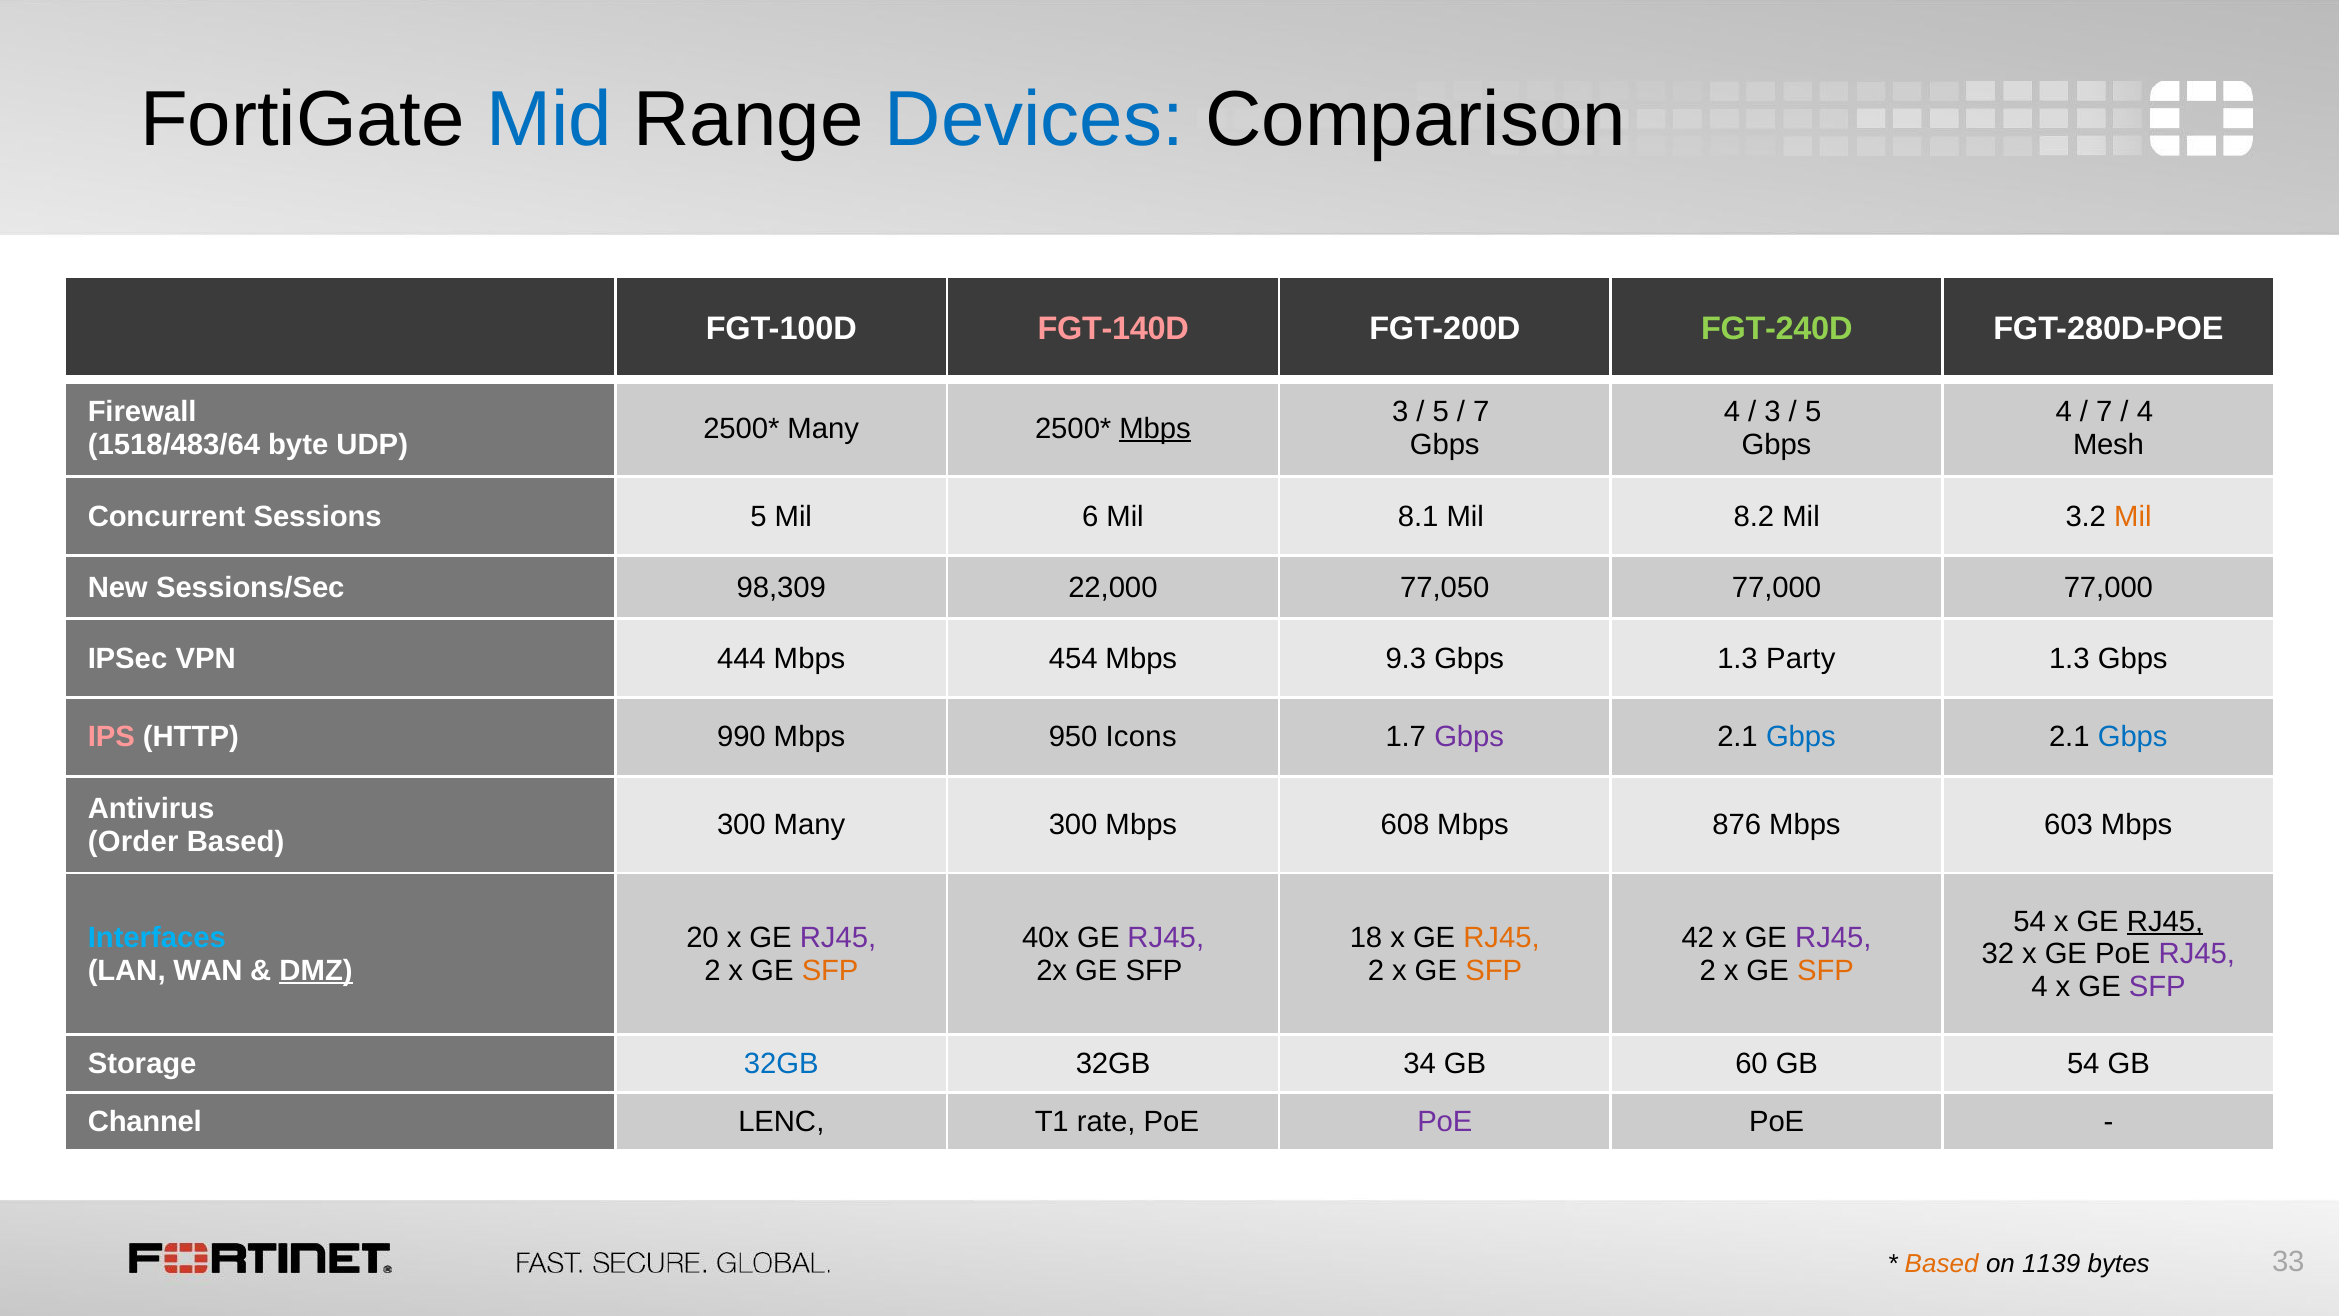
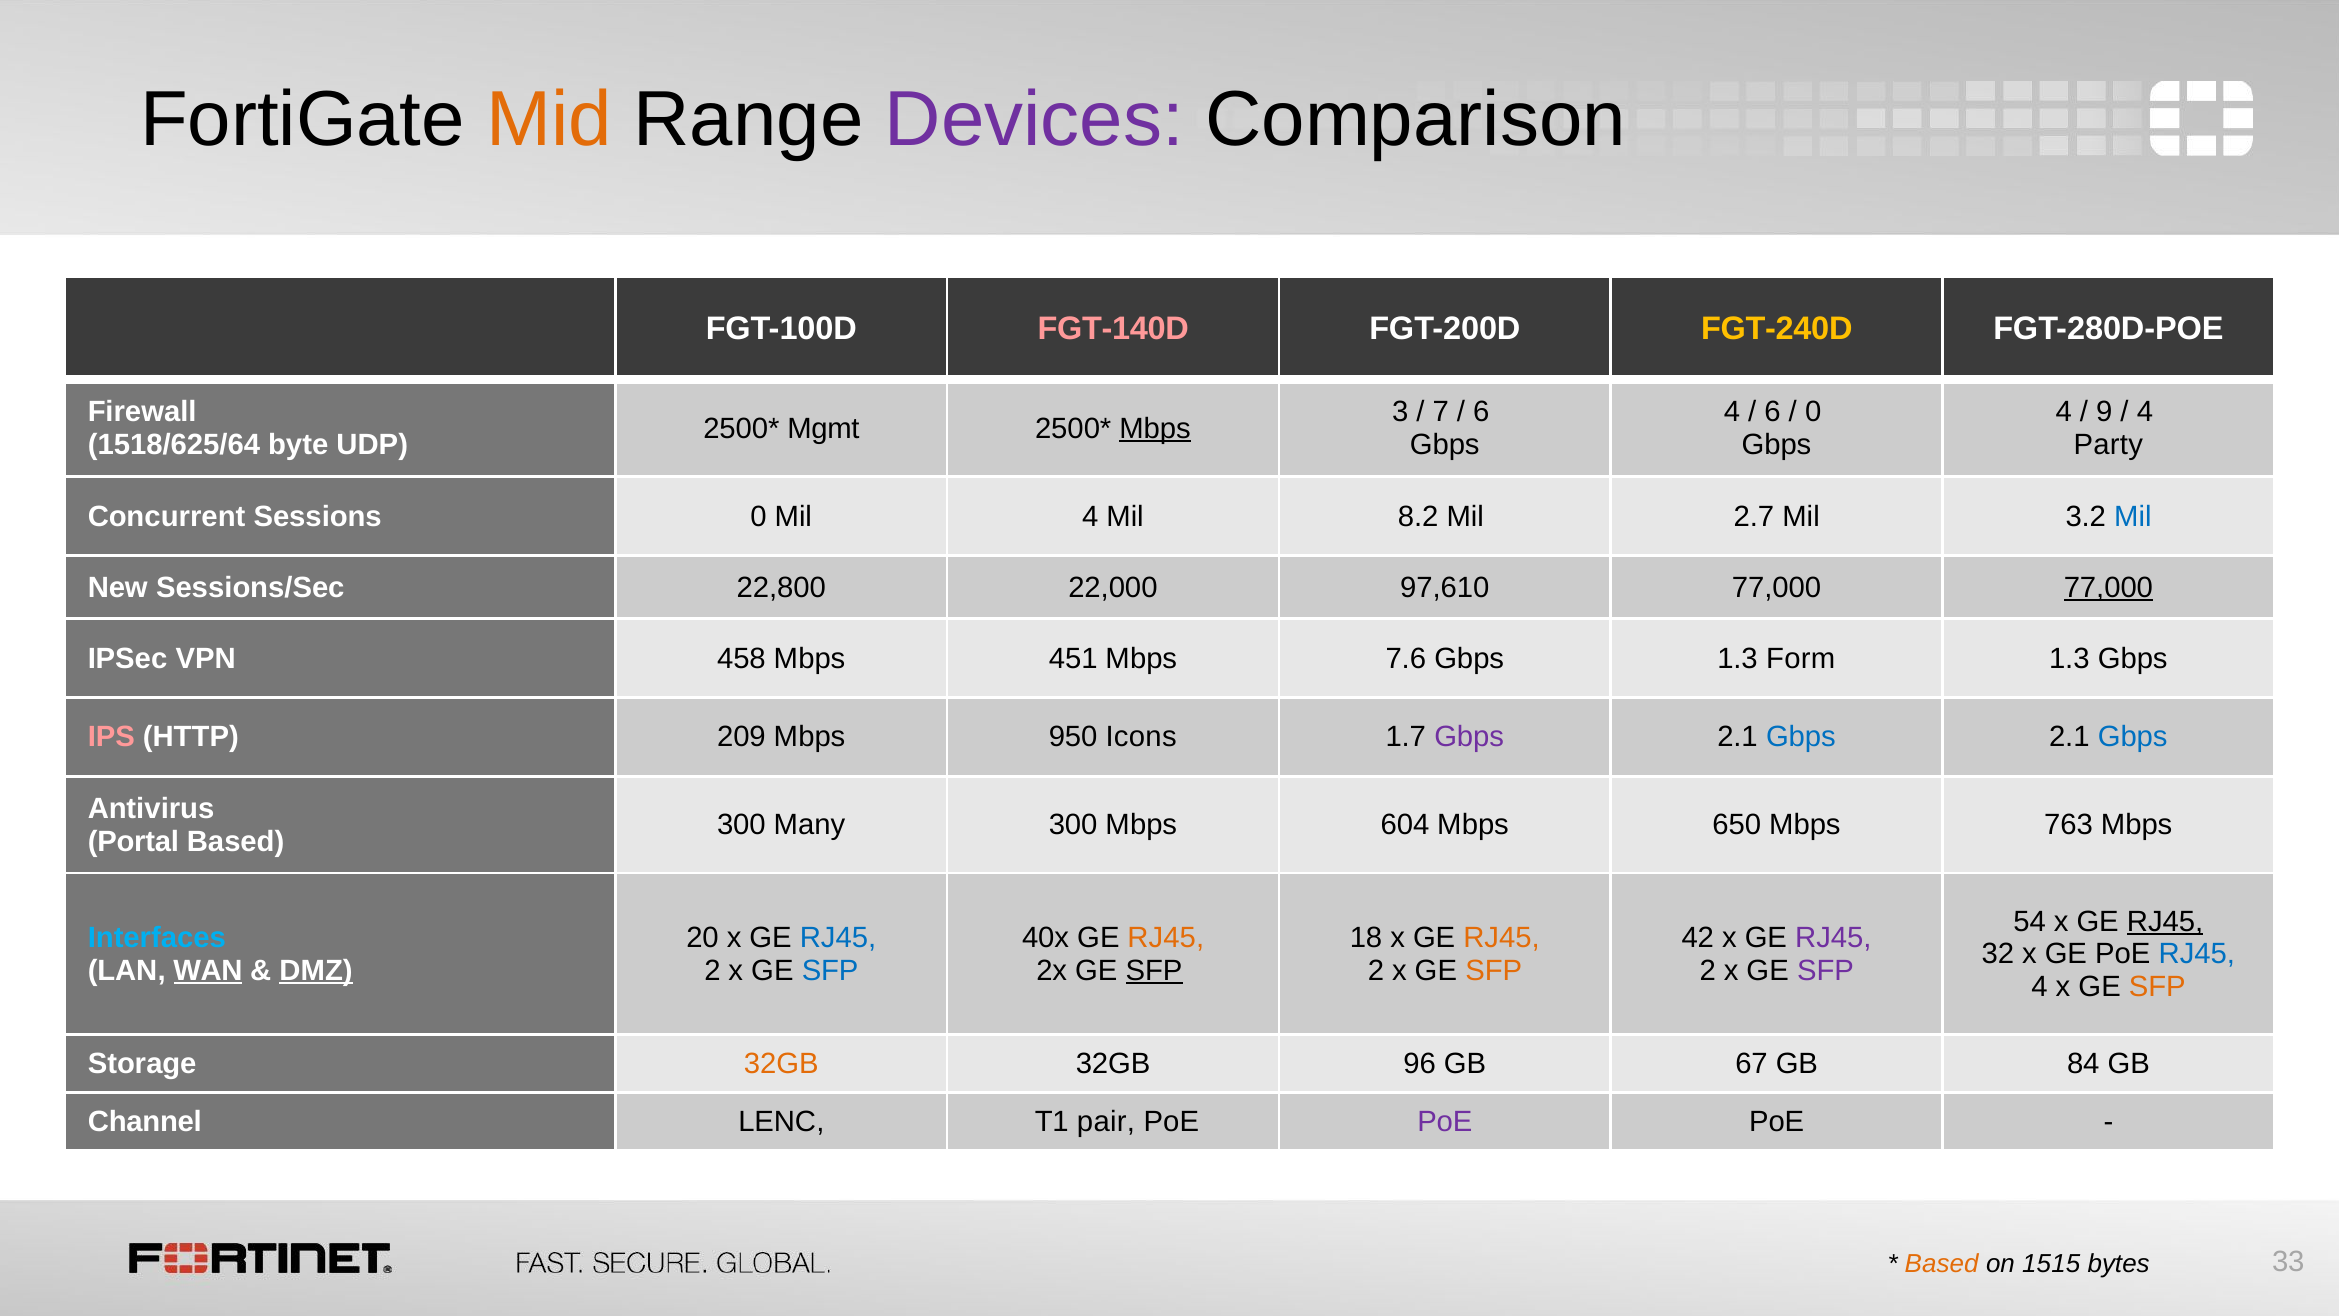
Mid colour: blue -> orange (549, 119)
Devices colour: blue -> purple (1034, 119)
FGT-240D colour: light green -> yellow (1777, 328)
5: 5 -> 7 (1441, 412)
7: 7 -> 6 (1481, 412)
3: 3 -> 6 (1773, 412)
5: 5 -> 0 (1813, 412)
7: 7 -> 9 (2104, 412)
Many: Many -> Mgmt (823, 429)
1518/483/64: 1518/483/64 -> 1518/625/64 (174, 445)
Mesh: Mesh -> Party (2108, 445)
Sessions 5: 5 -> 0 (759, 516)
Mil 6: 6 -> 4 (1090, 516)
8.1: 8.1 -> 8.2 (1418, 516)
8.2: 8.2 -> 2.7 (1754, 516)
Mil colour: orange -> blue (2133, 516)
98,309: 98,309 -> 22,800 (781, 587)
77,050: 77,050 -> 97,610 (1445, 587)
77,000 underline: none -> present (2108, 587)
444: 444 -> 458 (741, 659)
454: 454 -> 451 (1073, 659)
9.3: 9.3 -> 7.6 (1406, 659)
Party: Party -> Form (1801, 659)
990: 990 -> 209 (741, 737)
608: 608 -> 604 (1405, 825)
876: 876 -> 650 (1737, 825)
603: 603 -> 763 (2069, 825)
Order: Order -> Portal (133, 841)
RJ45 colour: purple -> blue (838, 938)
RJ45 colour: purple -> orange (1166, 938)
RJ45 colour: purple -> blue (2197, 954)
WAN underline: none -> present (208, 971)
SFP colour: orange -> blue (830, 971)
SFP underline: none -> present (1154, 971)
SFP colour: orange -> purple (1825, 971)
SFP colour: purple -> orange (2157, 987)
32GB colour: blue -> orange (781, 1064)
34: 34 -> 96 (1420, 1064)
60: 60 -> 67 (1752, 1064)
GB 54: 54 -> 84 (2083, 1064)
rate: rate -> pair (1106, 1122)
1139: 1139 -> 1515 (2051, 1264)
